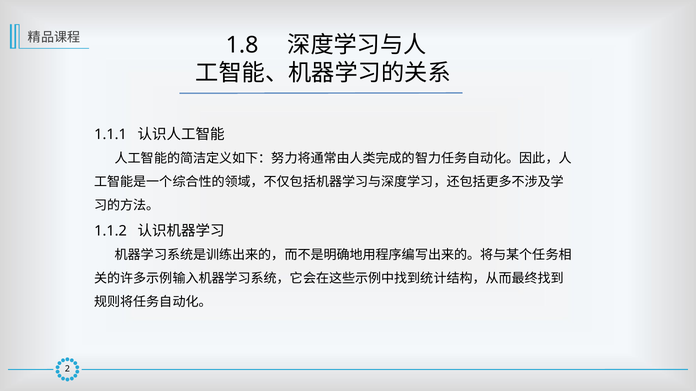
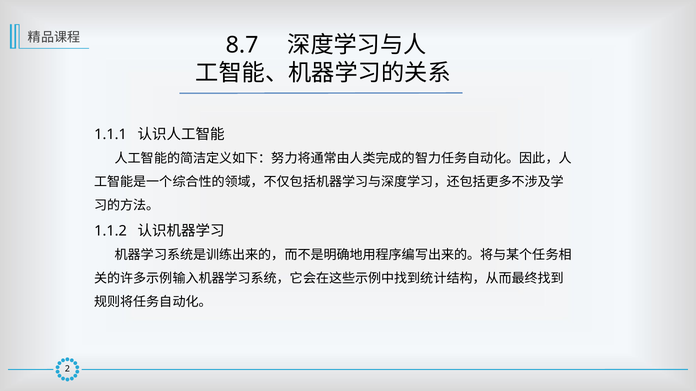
1.8: 1.8 -> 8.7 (242, 45)
